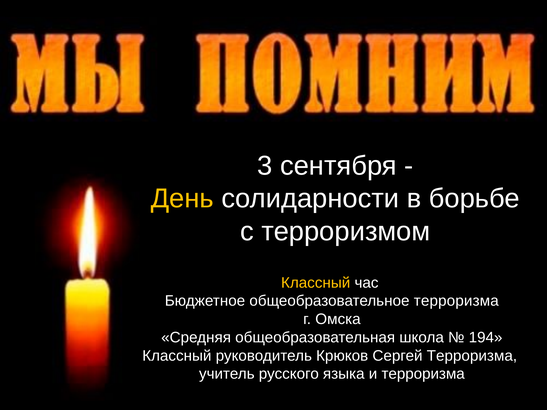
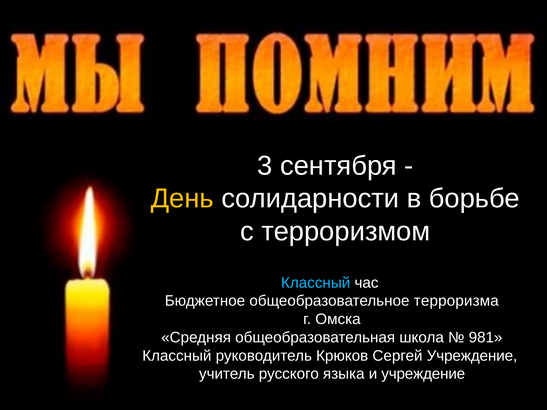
Классный colour: yellow -> light blue (316, 283)
194: 194 -> 981 (486, 338)
Сергей Терроризма: Терроризма -> Учреждение (472, 356)
и терроризма: терроризма -> учреждение (423, 374)
